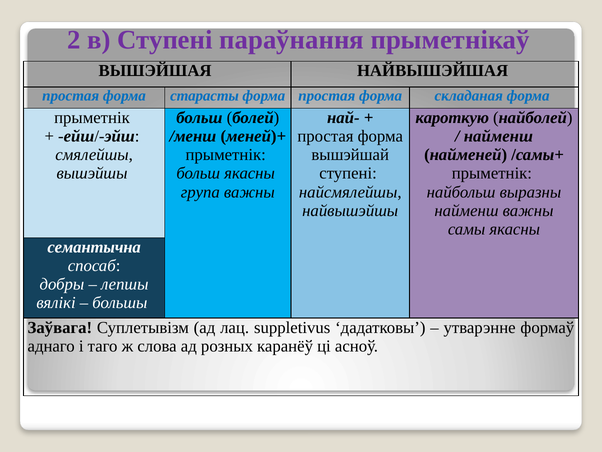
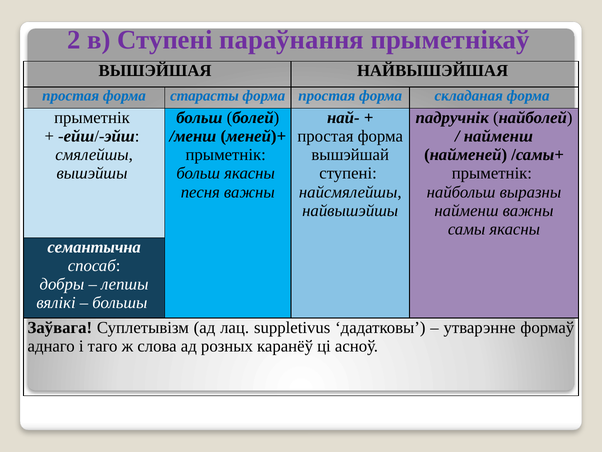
кароткую: кароткую -> падручнік (452, 118)
група: група -> песня (200, 192)
